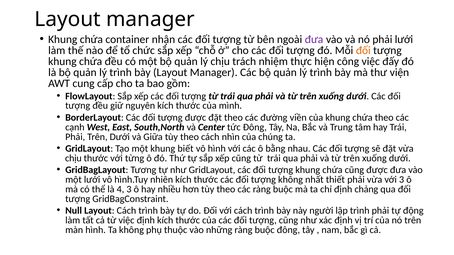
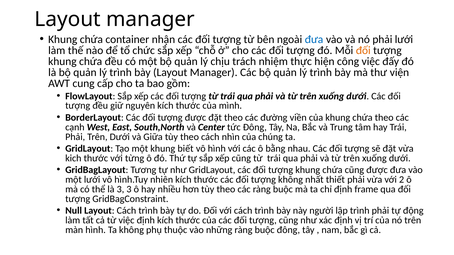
đưa colour: purple -> blue (314, 40)
chịu: chịu -> kich (73, 158)
với 3: 3 -> 2 (402, 180)
là 4: 4 -> 3 (120, 189)
chảng: chảng -> frame (366, 189)
